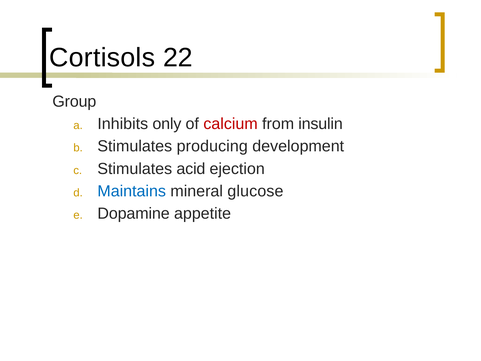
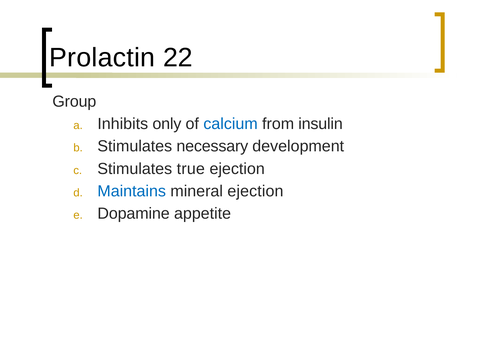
Cortisols: Cortisols -> Prolactin (102, 58)
calcium colour: red -> blue (231, 124)
producing: producing -> necessary (212, 146)
acid: acid -> true (191, 169)
mineral glucose: glucose -> ejection (255, 191)
